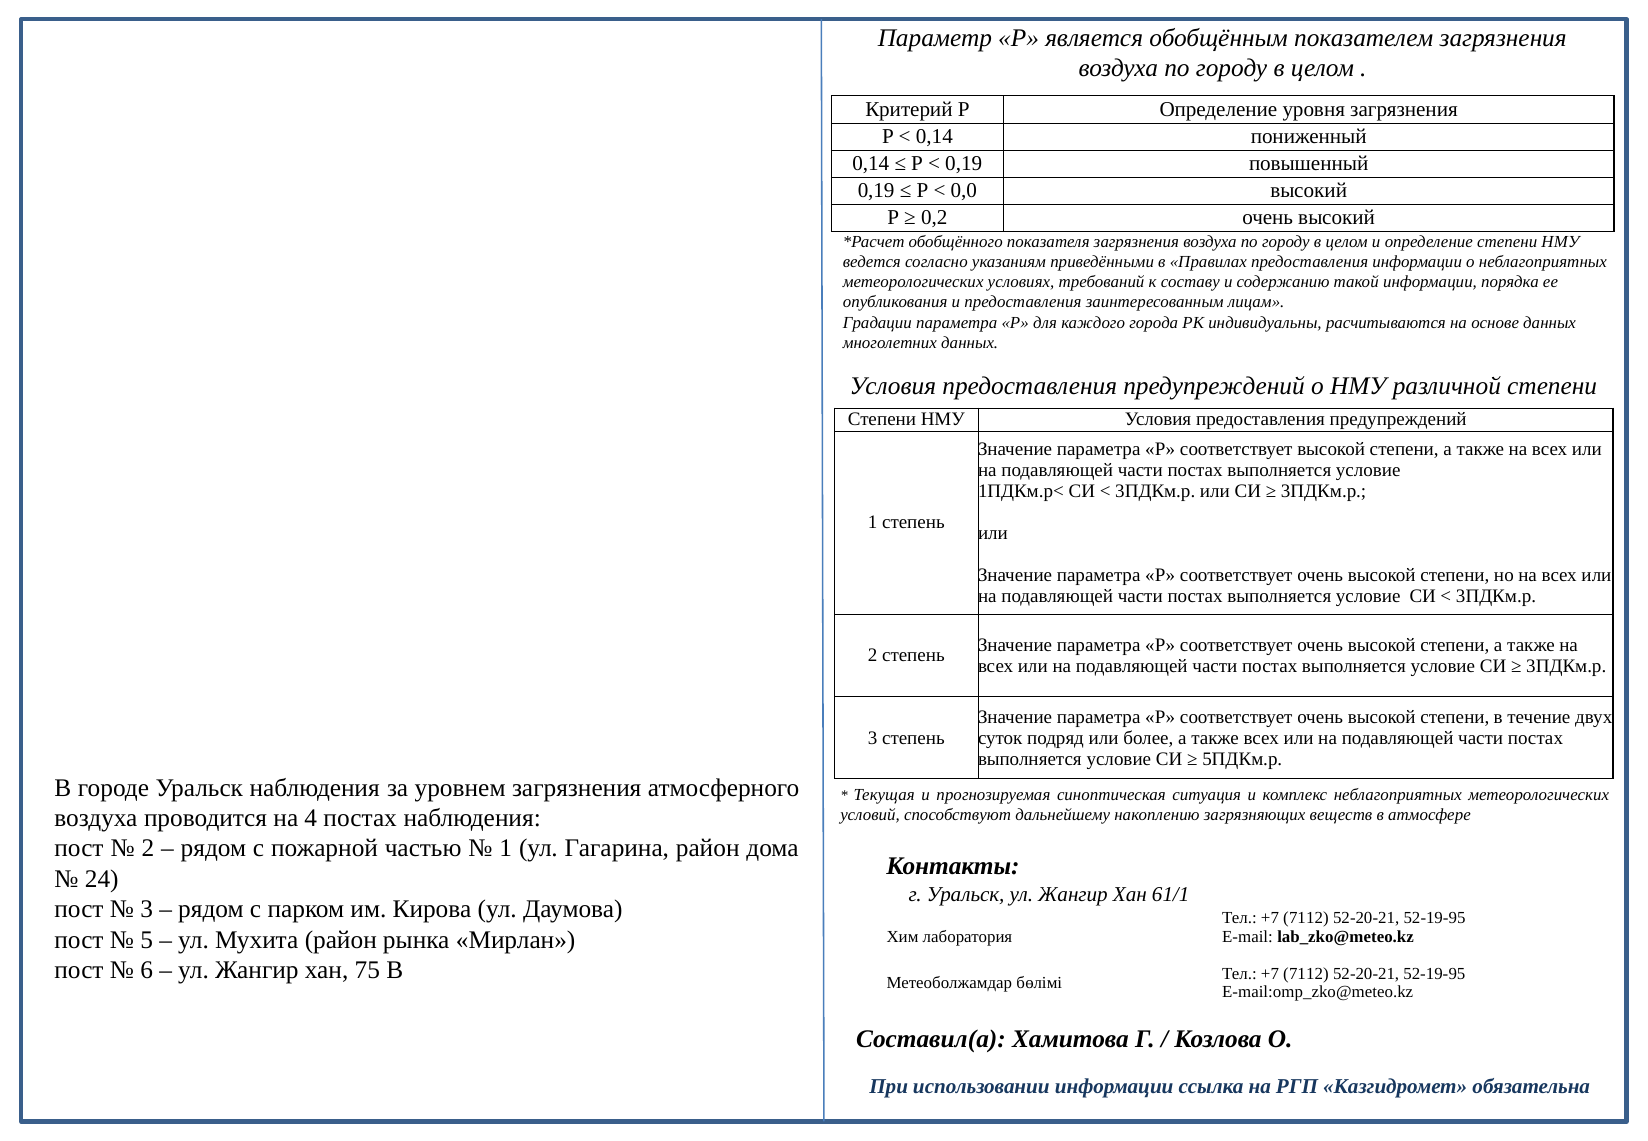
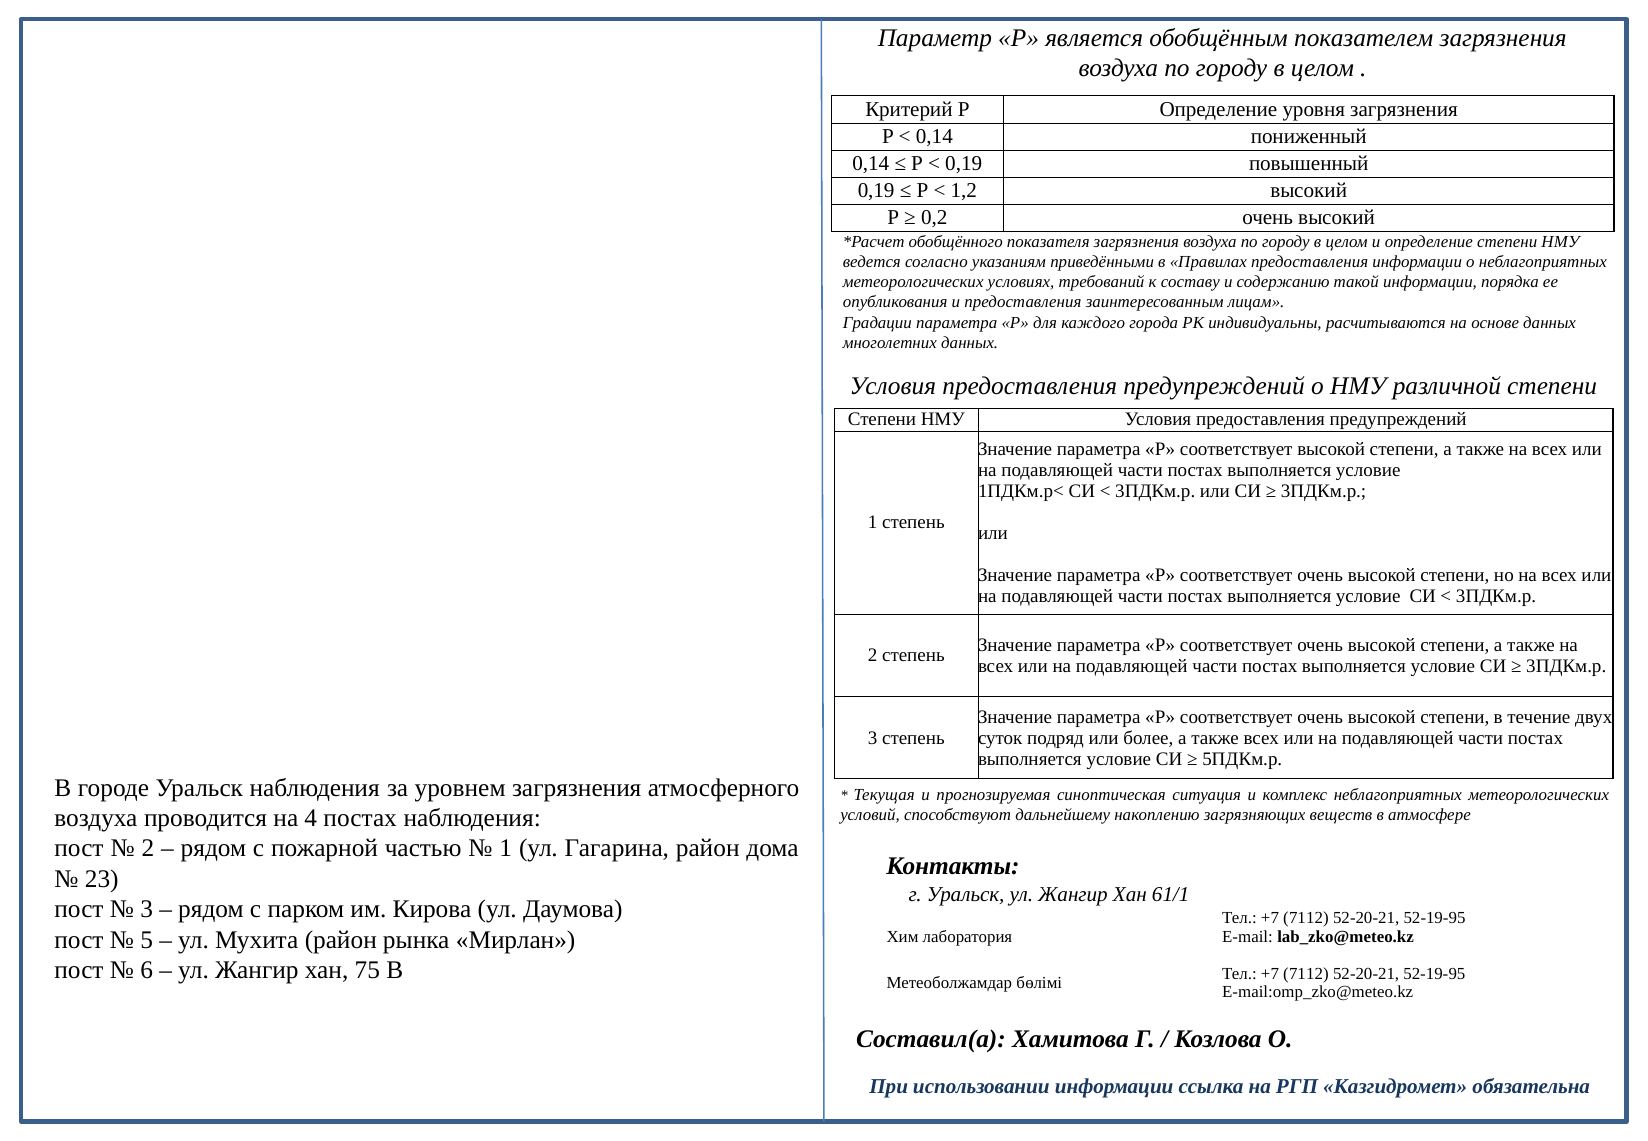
0,0: 0,0 -> 1,2 (964, 191)
24: 24 -> 23 (102, 879)
